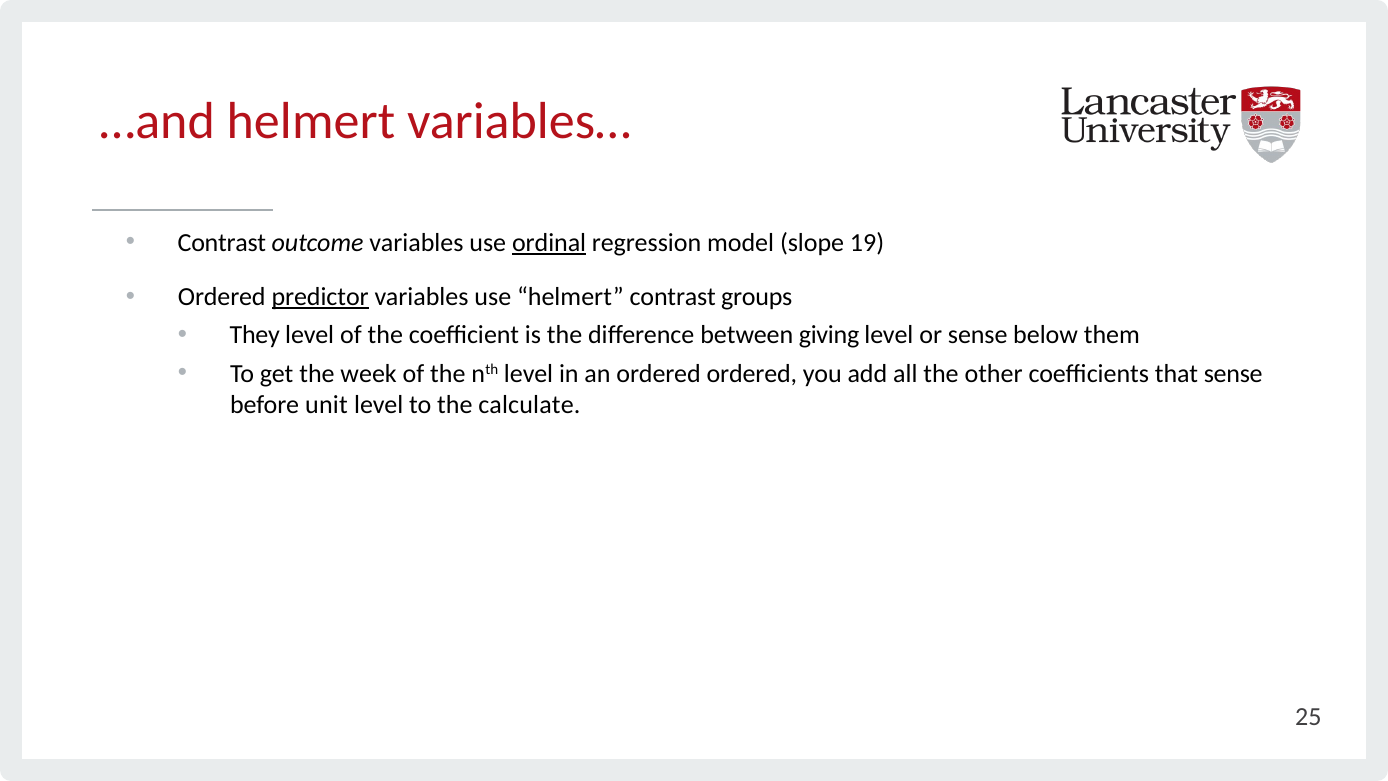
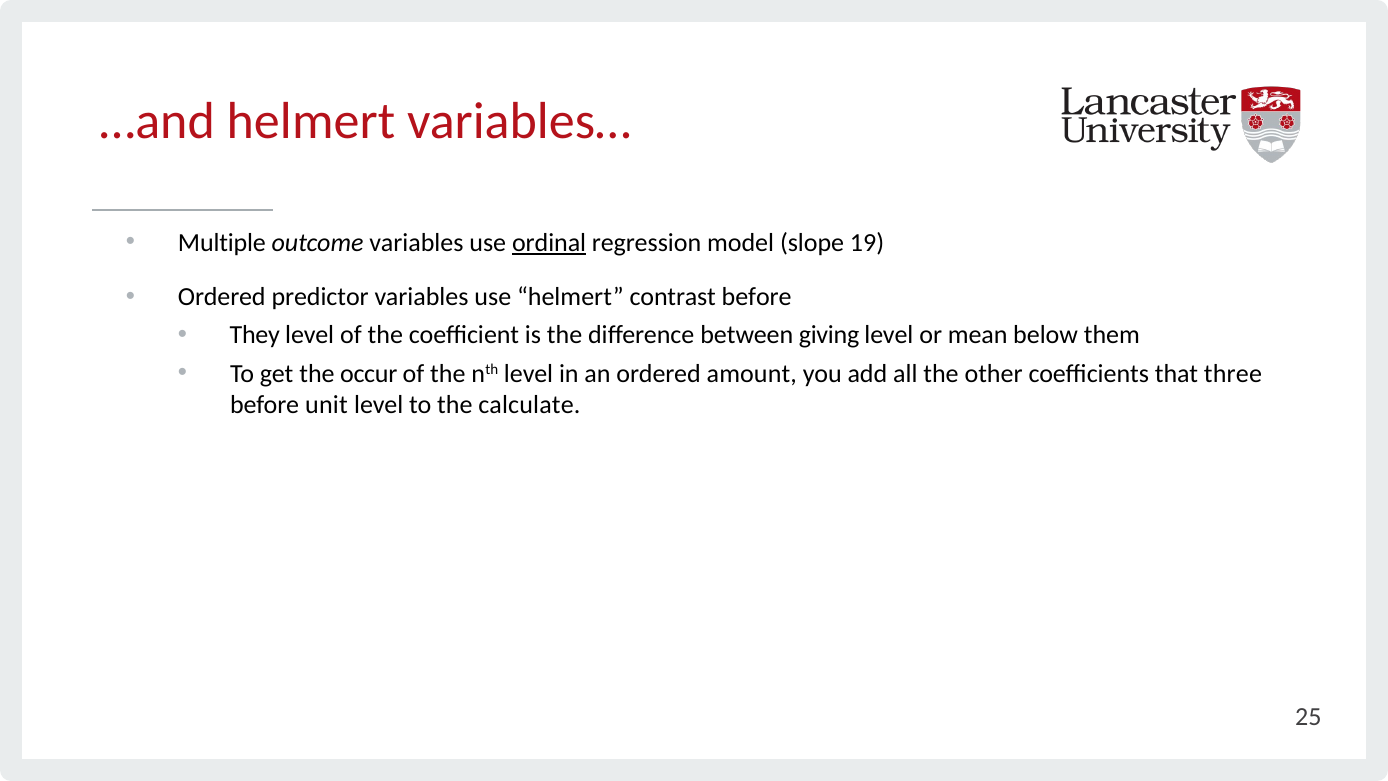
Contrast: Contrast -> Multiple (222, 243)
predictor underline: present -> none (320, 297)
contrast groups: groups -> before (757, 297)
or sense: sense -> mean (978, 335)
week: week -> occur (369, 374)
ordered ordered: ordered -> amount (752, 374)
that sense: sense -> three (1233, 374)
